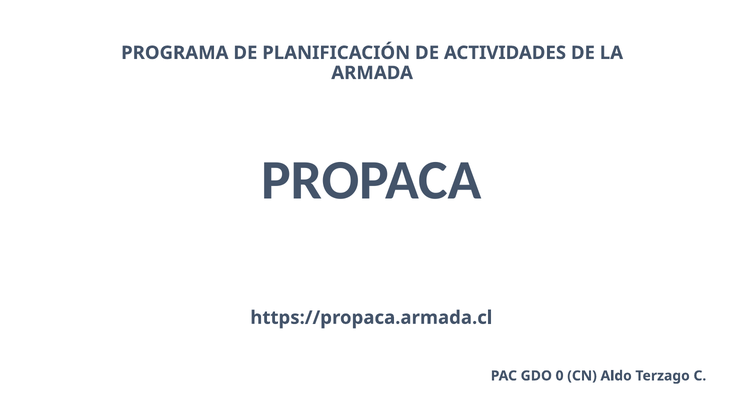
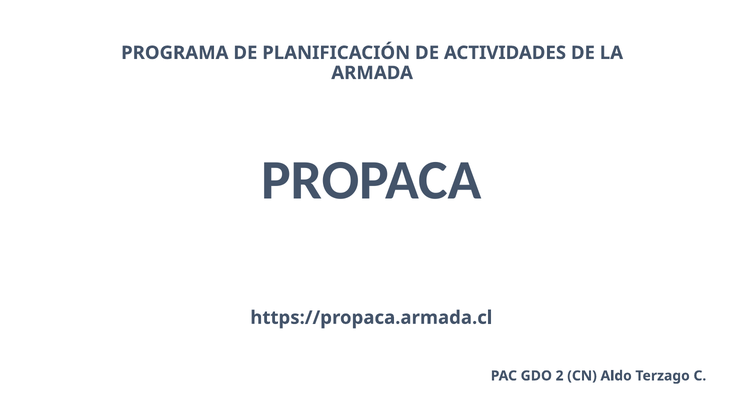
0: 0 -> 2 (560, 376)
